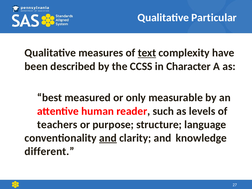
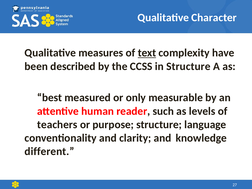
Particular: Particular -> Character (214, 18)
in Character: Character -> Structure (188, 66)
and underline: present -> none (108, 138)
